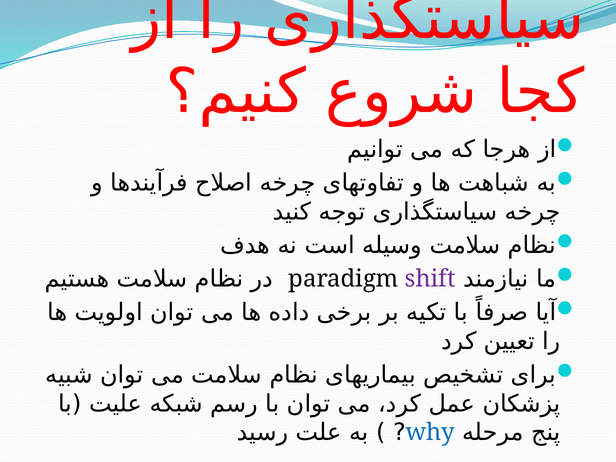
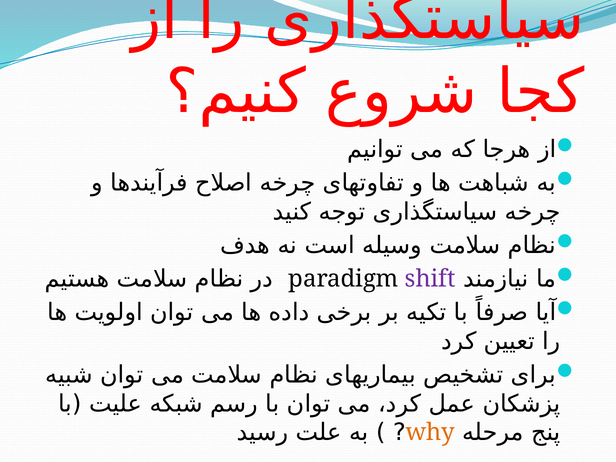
why colour: blue -> orange (430, 432)
